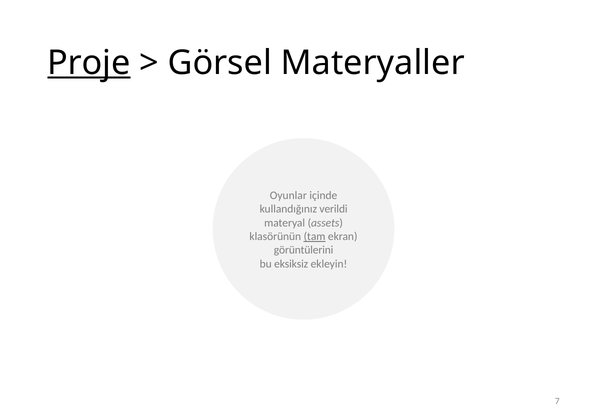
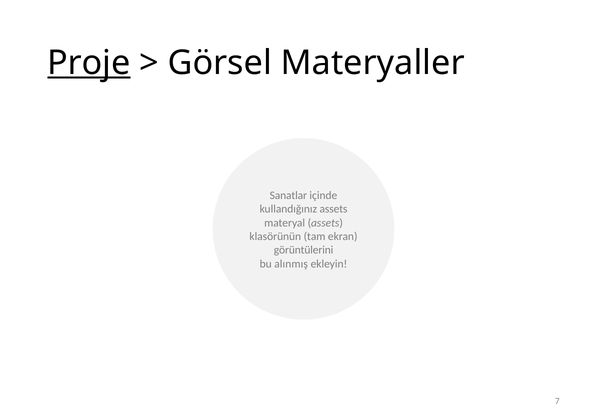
Oyunlar: Oyunlar -> Sanatlar (288, 196)
kullandığınız verildi: verildi -> assets (333, 209)
tam underline: present -> none (315, 237)
eksiksiz: eksiksiz -> alınmış (291, 264)
